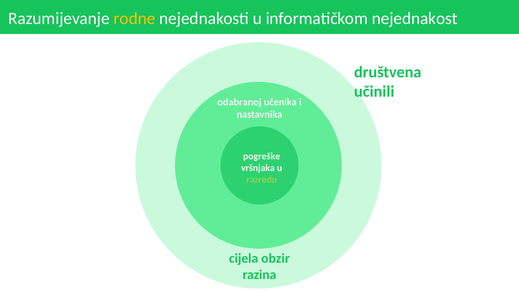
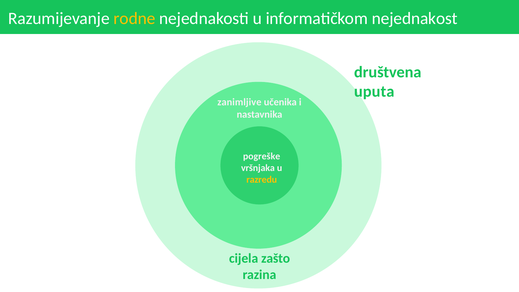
učinili: učinili -> uputa (374, 91)
odabranoj: odabranoj -> zanimljive (239, 102)
razredu colour: light green -> yellow (262, 180)
obzir: obzir -> zašto (276, 258)
